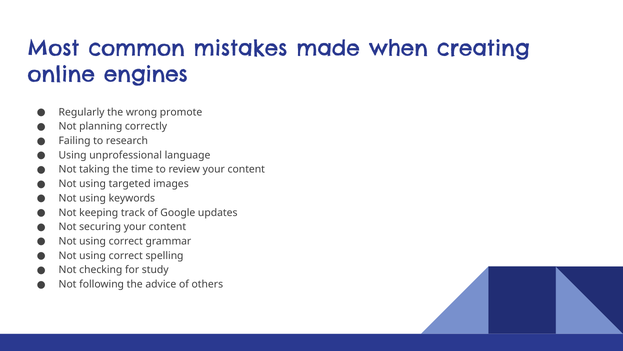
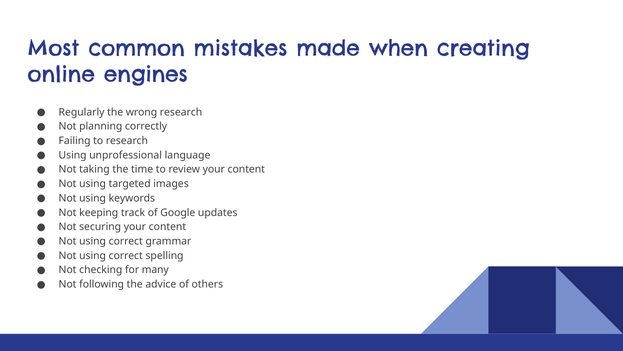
wrong promote: promote -> research (181, 112)
study: study -> many (155, 270)
